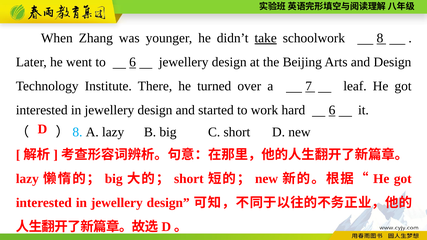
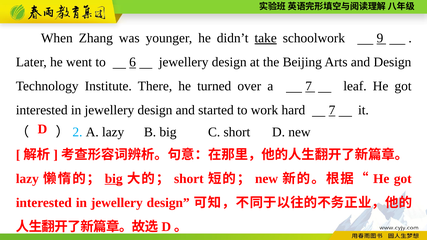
schoolwork 8: 8 -> 9 (380, 38)
hard 6: 6 -> 7 (332, 110)
8: 8 -> 2 (77, 132)
big underline: none -> present (114, 179)
